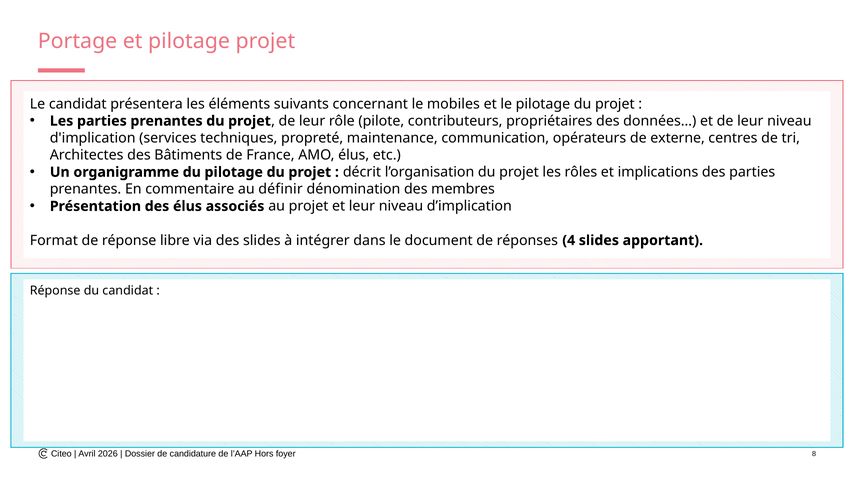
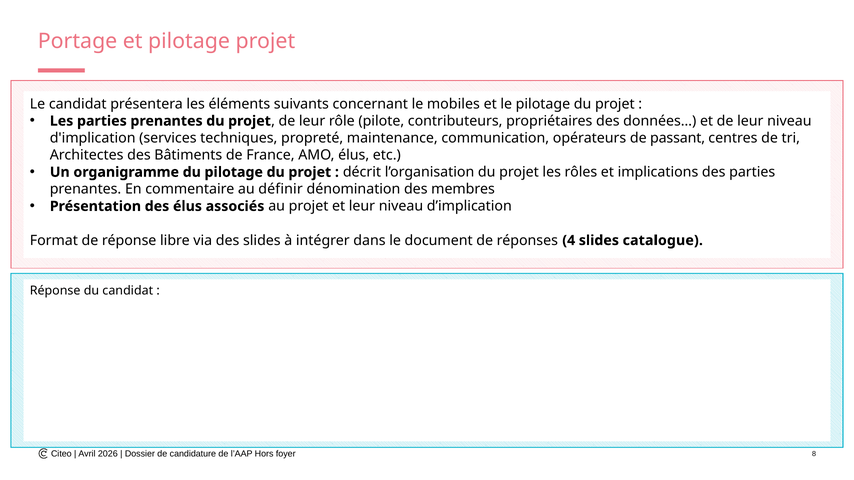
externe: externe -> passant (678, 138)
apportant: apportant -> catalogue (663, 241)
